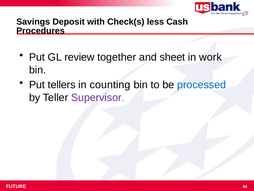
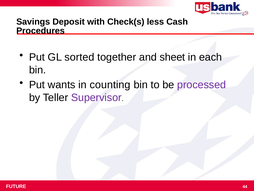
review: review -> sorted (79, 57)
work: work -> each (211, 57)
tellers: tellers -> wants (62, 85)
processed colour: blue -> purple (202, 85)
